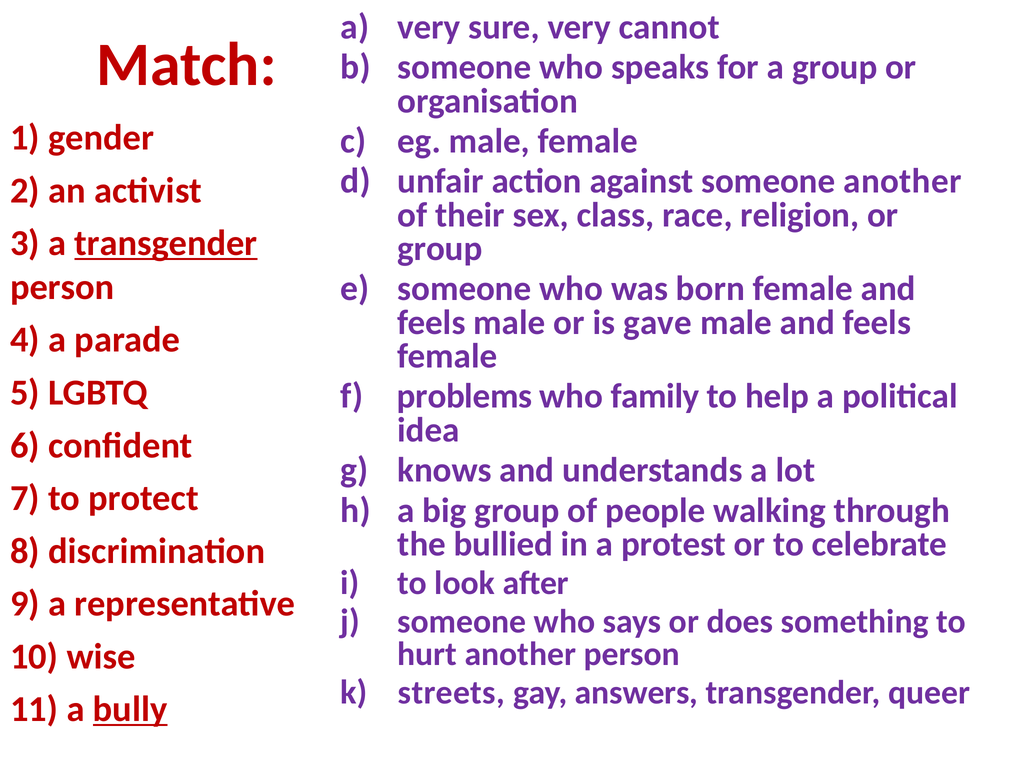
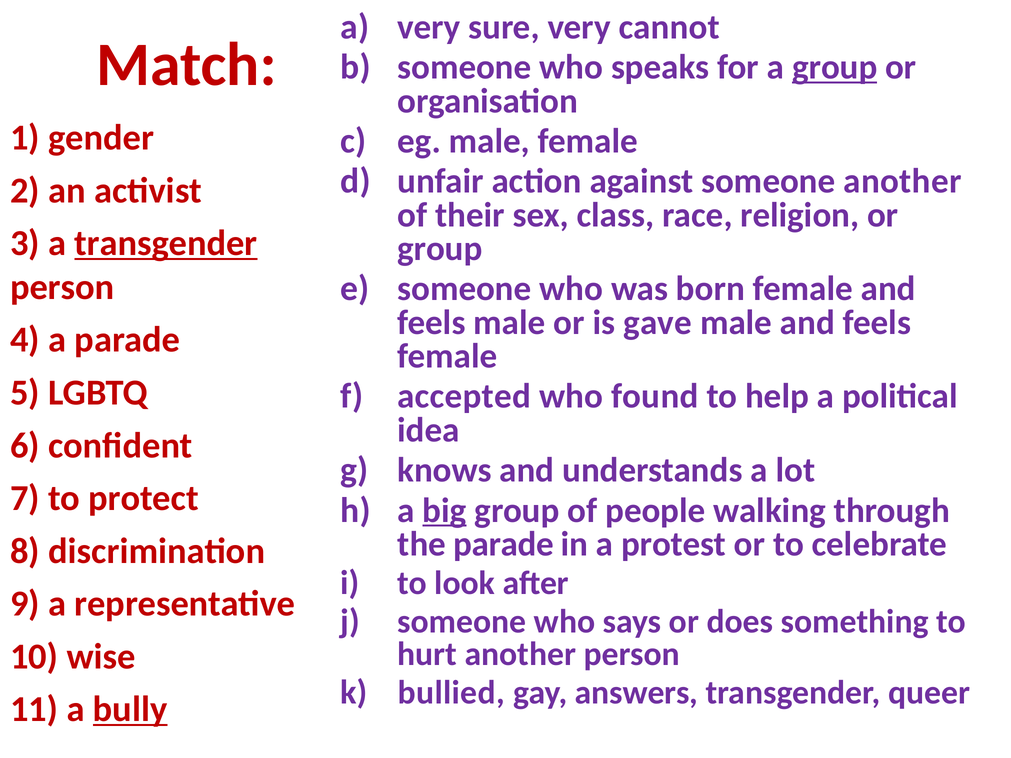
group underline: none -> present (835, 67)
problems: problems -> accepted (464, 397)
family: family -> found (655, 397)
big underline: none -> present (445, 511)
the bullied: bullied -> parade (503, 544)
streets: streets -> bullied (451, 693)
